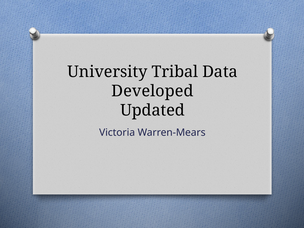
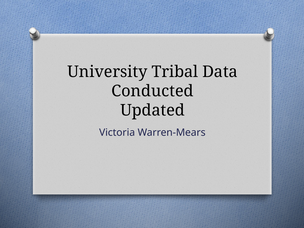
Developed: Developed -> Conducted (152, 91)
